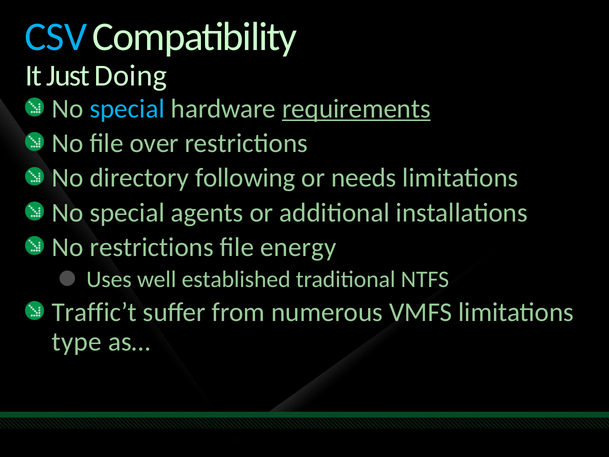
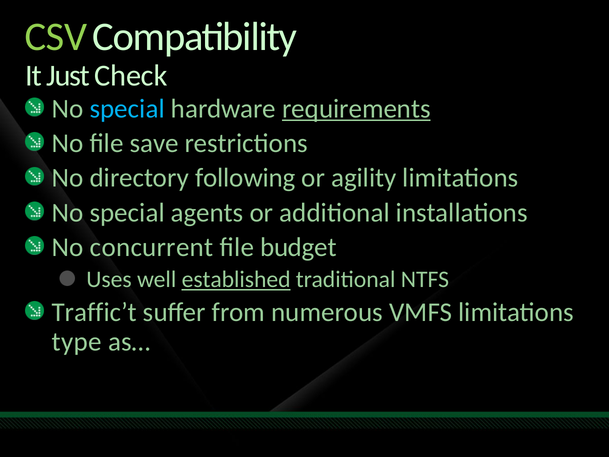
CSV colour: light blue -> light green (56, 37)
Doing: Doing -> Check (131, 75)
over: over -> save (154, 143)
needs: needs -> agility (364, 178)
No restrictions: restrictions -> concurrent (152, 247)
energy: energy -> budget (298, 247)
established underline: none -> present (236, 279)
